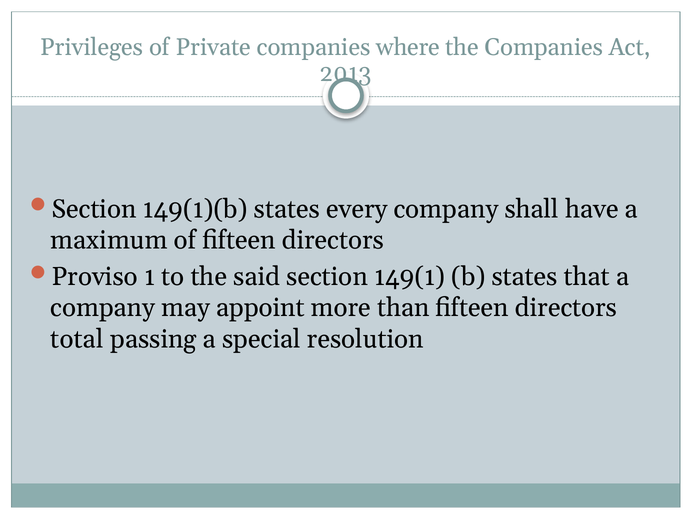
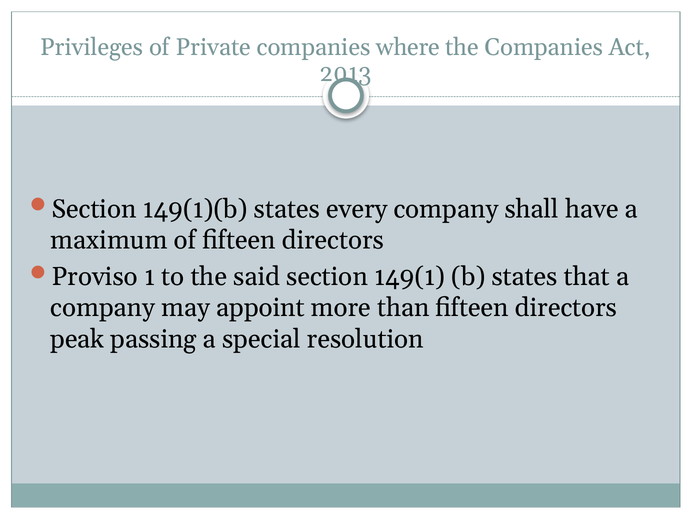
total: total -> peak (77, 339)
